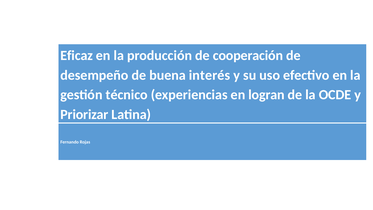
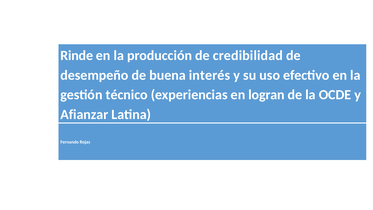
Eficaz: Eficaz -> Rinde (77, 55)
cooperación: cooperación -> credibilidad (248, 55)
Priorizar: Priorizar -> Afianzar (84, 114)
